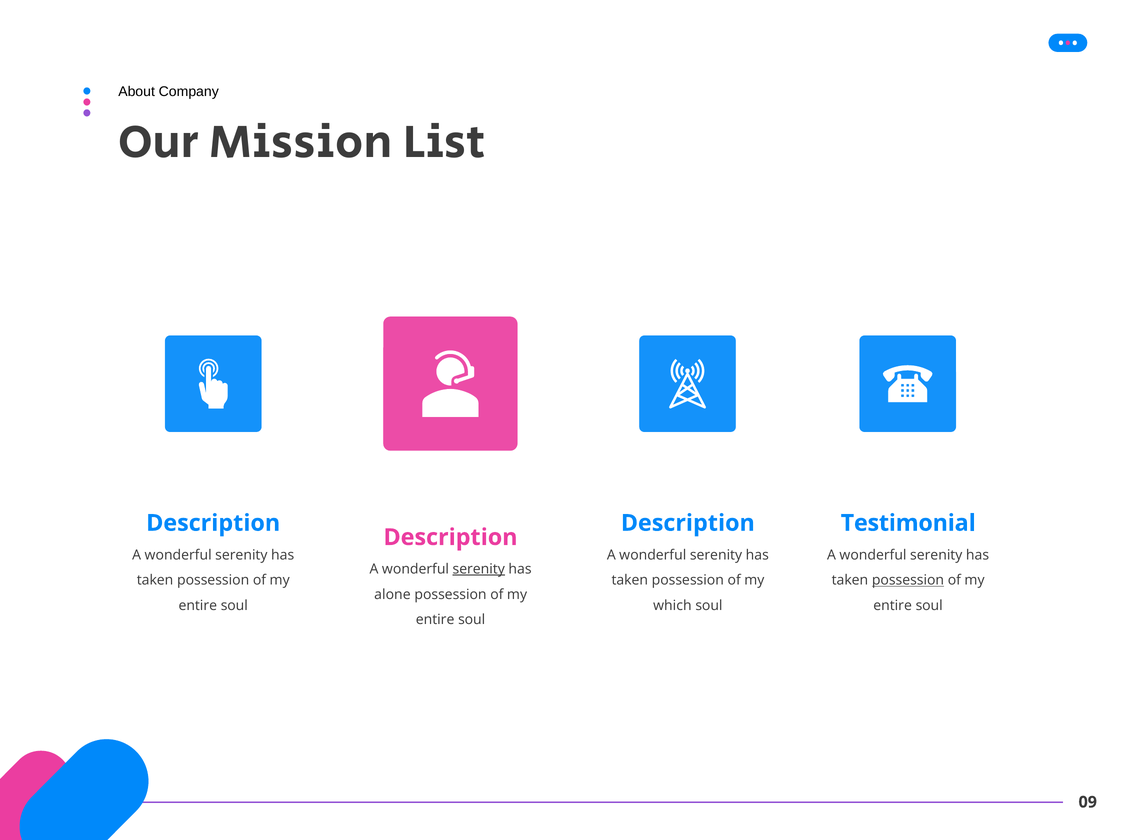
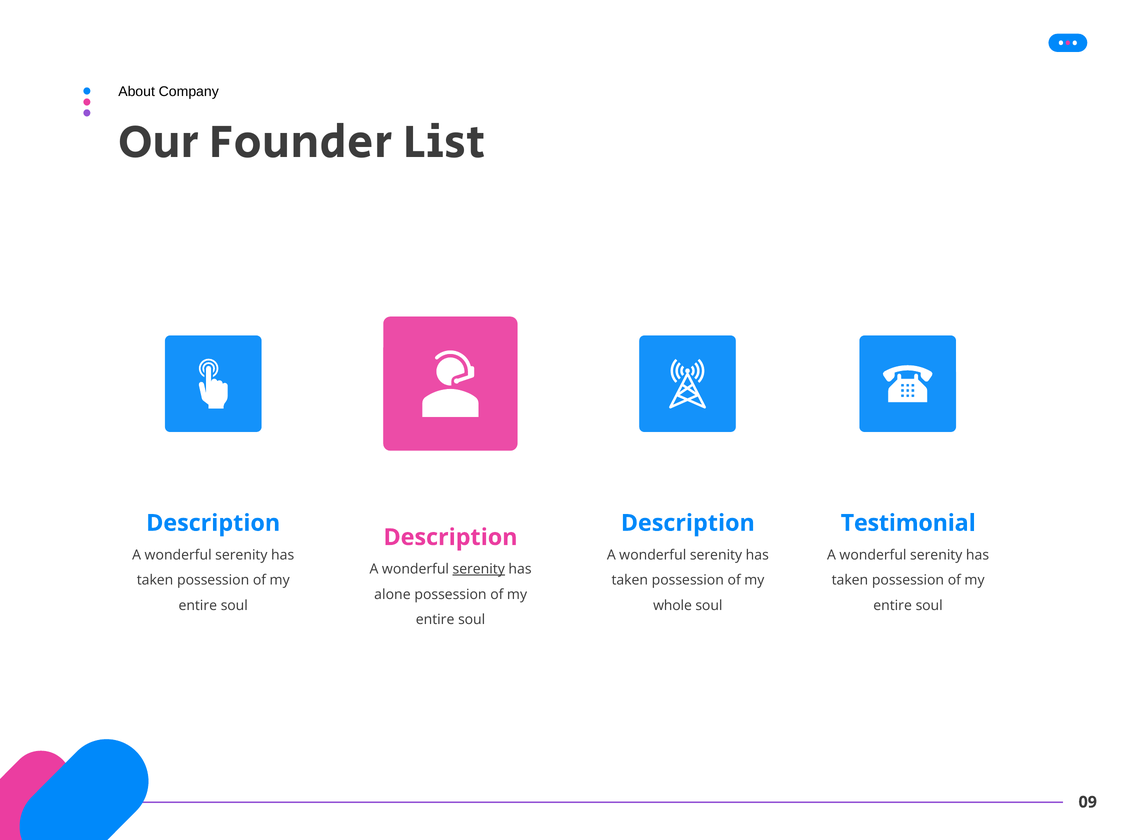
Mission: Mission -> Founder (301, 142)
possession underline: present -> none (908, 581)
which: which -> whole (673, 606)
